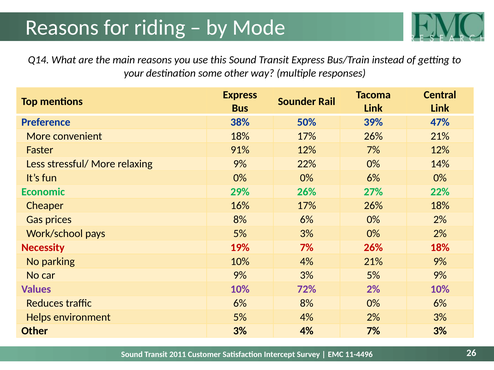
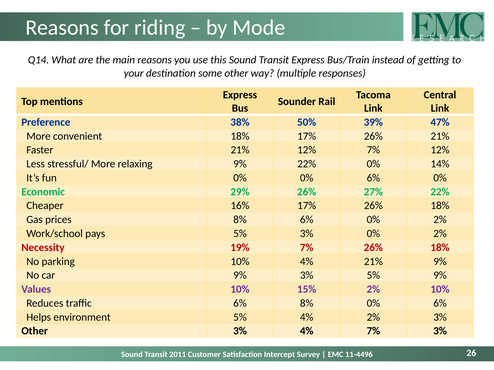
Faster 91%: 91% -> 21% (240, 150)
72%: 72% -> 15% (307, 290)
